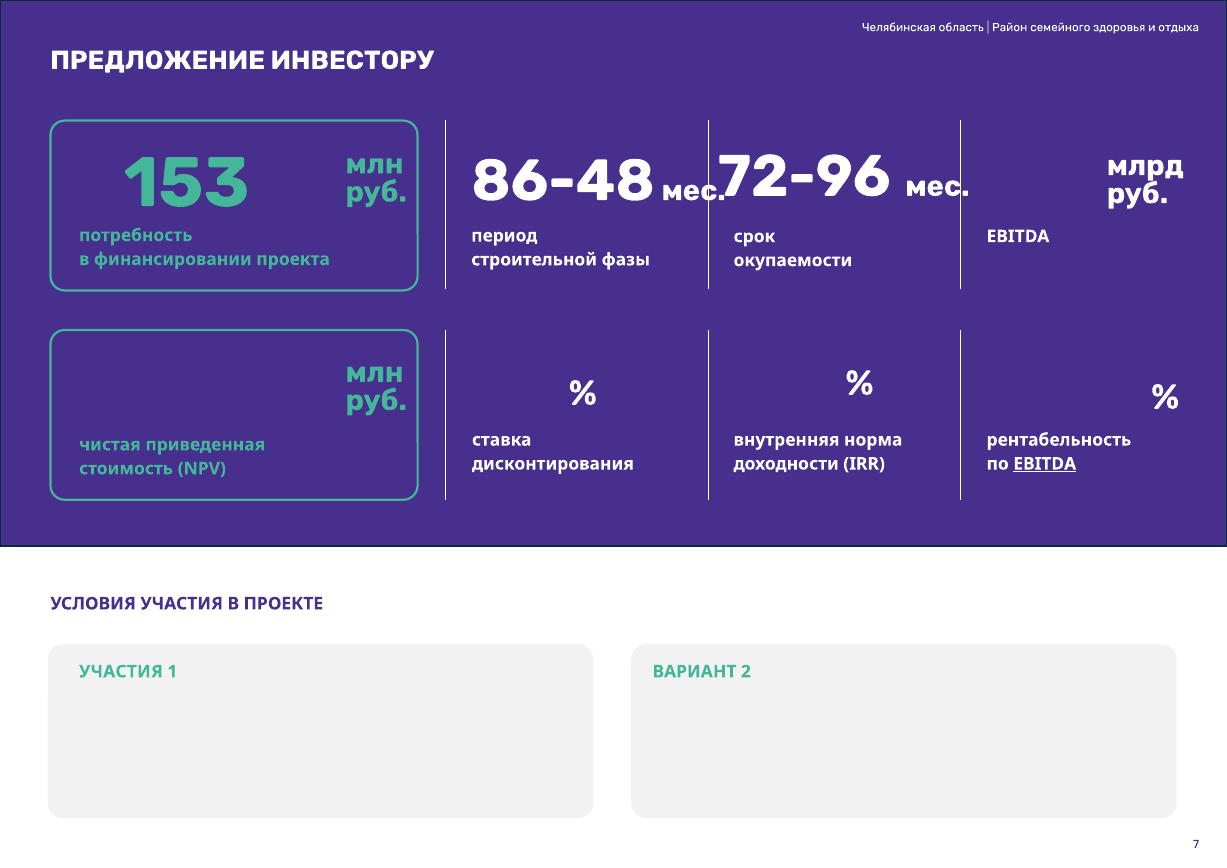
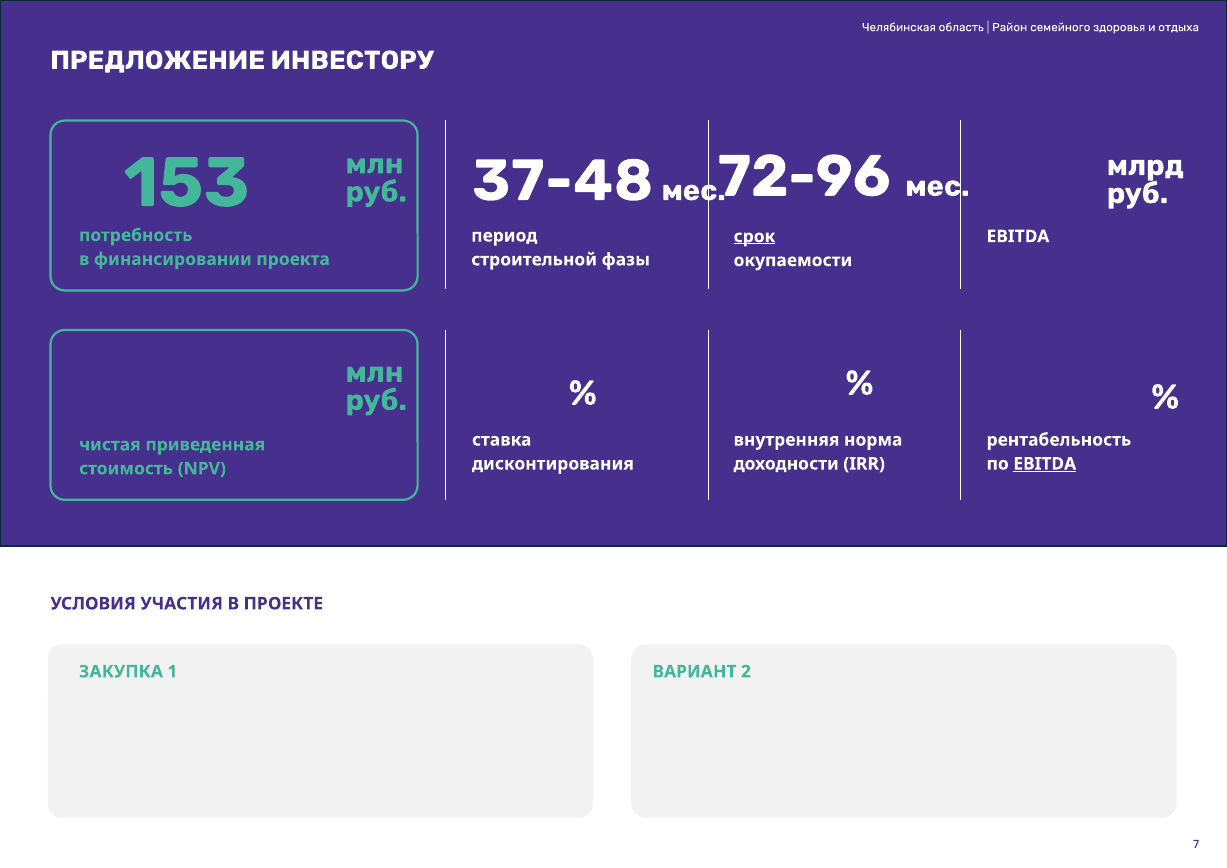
86-48: 86-48 -> 37-48 (563, 181)
срок underline: none -> present (754, 236)
УЧАСТИЯ: УЧАСТИЯ -> ЗАКУПКА (121, 671)
